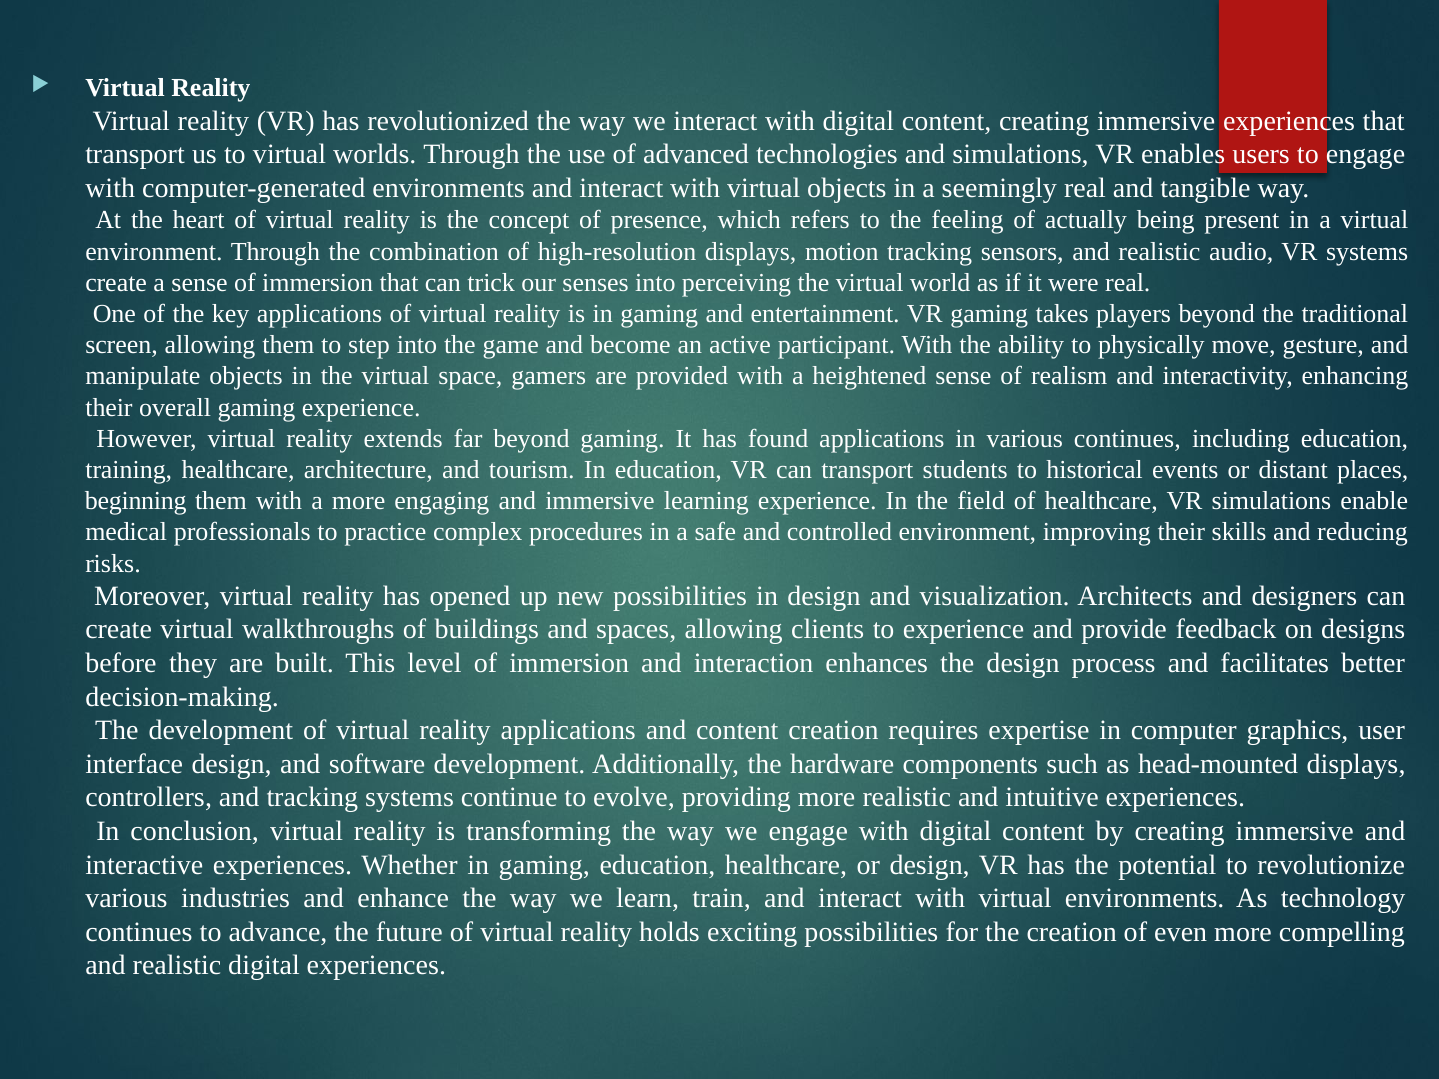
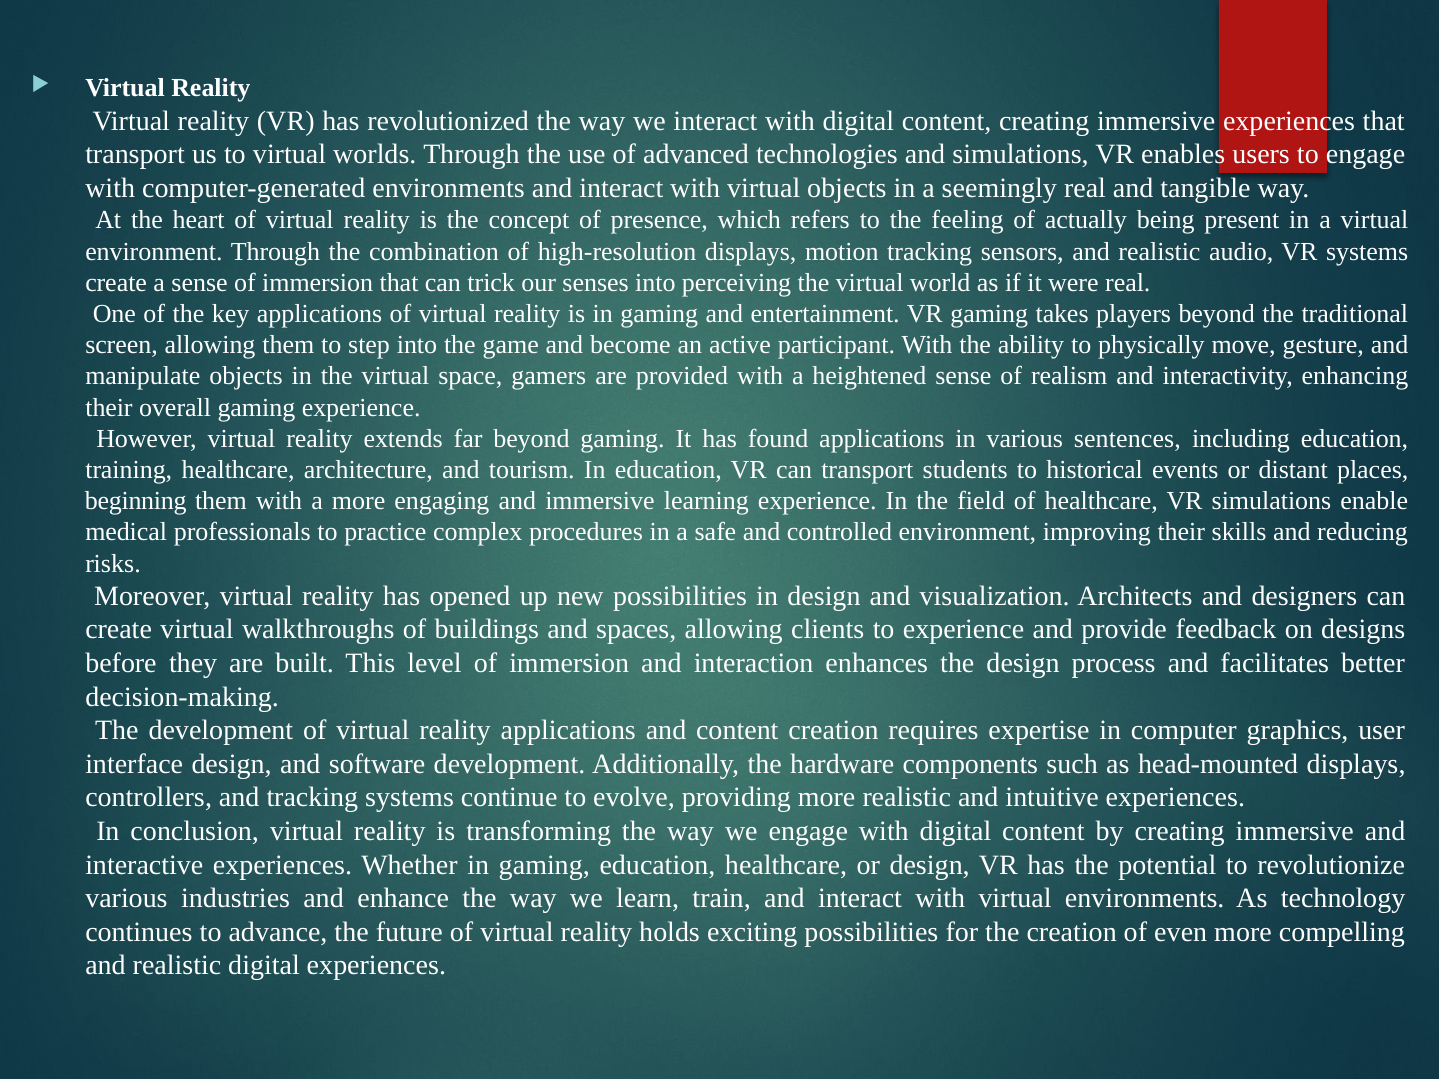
various continues: continues -> sentences (1127, 439)
